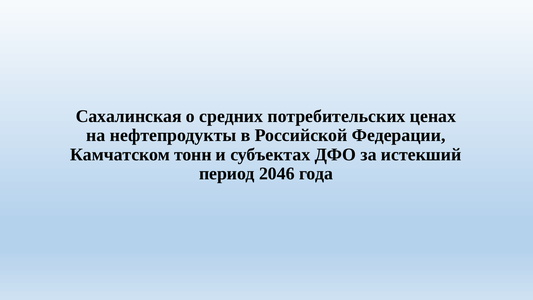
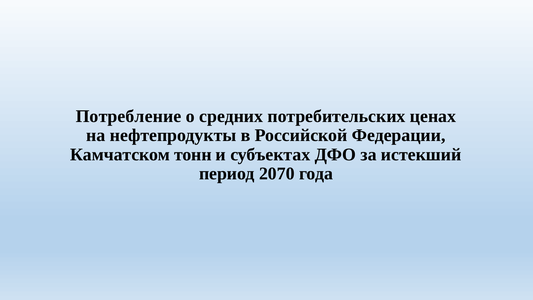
Сахалинская: Сахалинская -> Потребление (129, 116)
2046: 2046 -> 2070 (277, 174)
